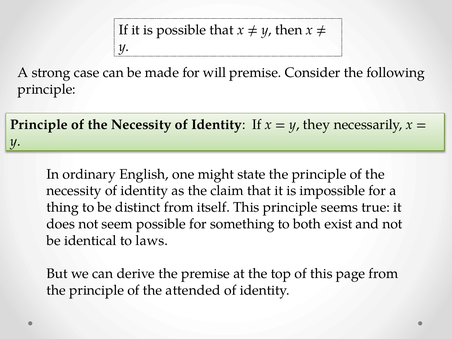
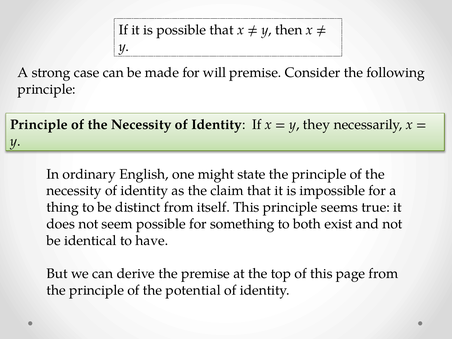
laws: laws -> have (152, 240)
attended: attended -> potential (193, 290)
